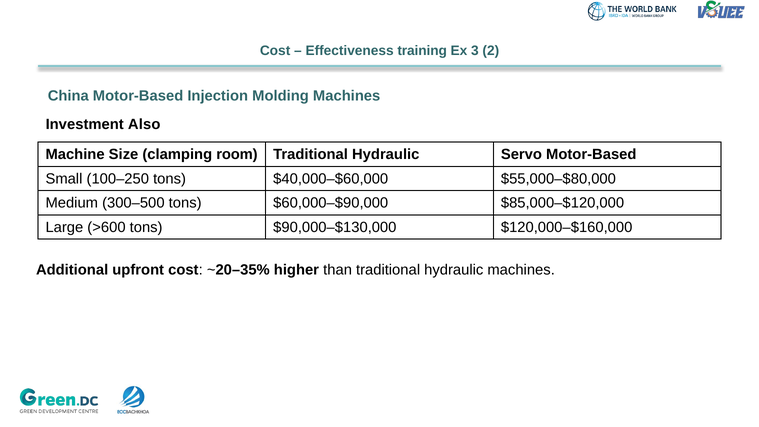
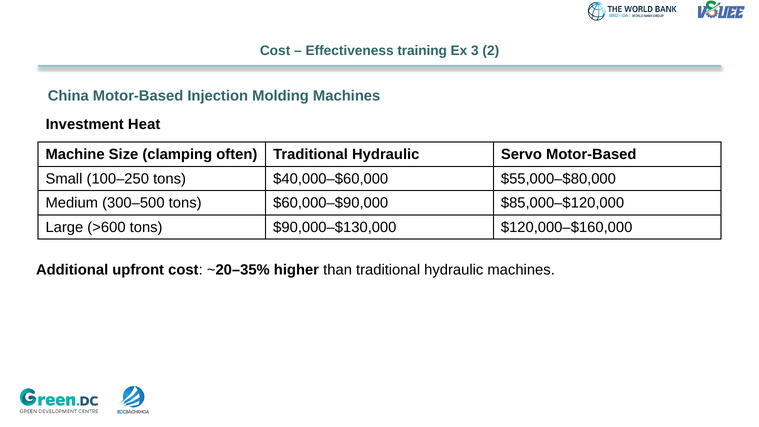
Also: Also -> Heat (144, 124)
room: room -> often (237, 155)
